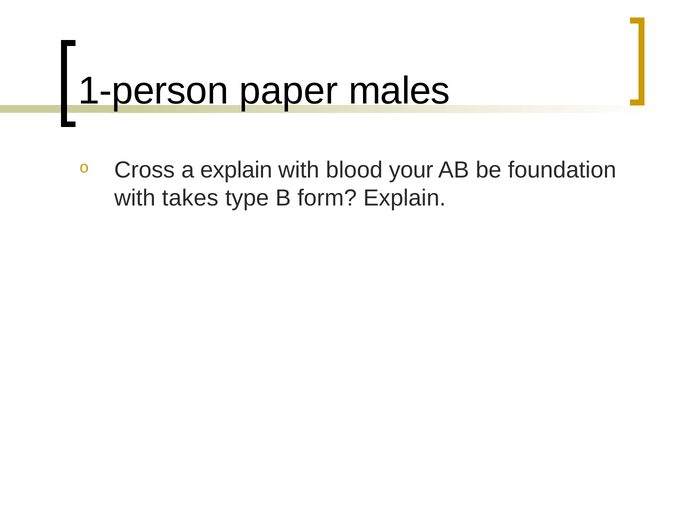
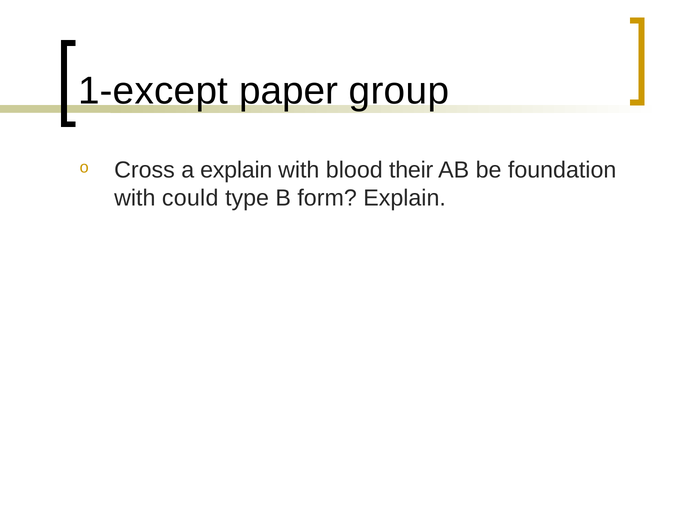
1-person: 1-person -> 1-except (153, 91)
males: males -> group (399, 91)
your: your -> their (411, 170)
takes: takes -> could (190, 198)
